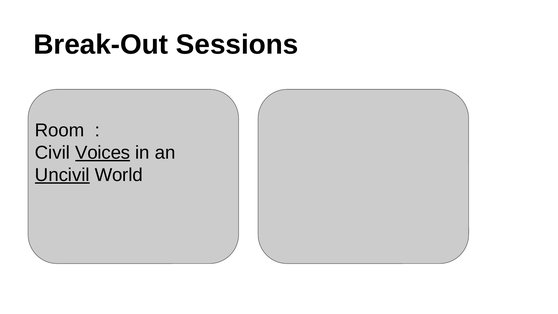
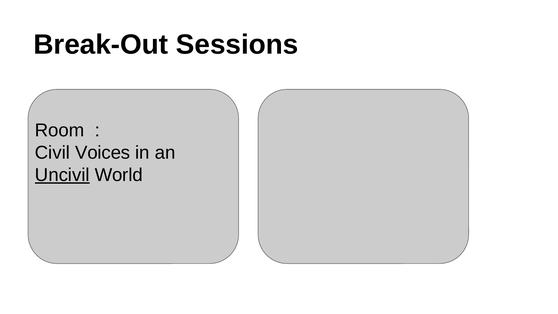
Voices underline: present -> none (103, 153)
